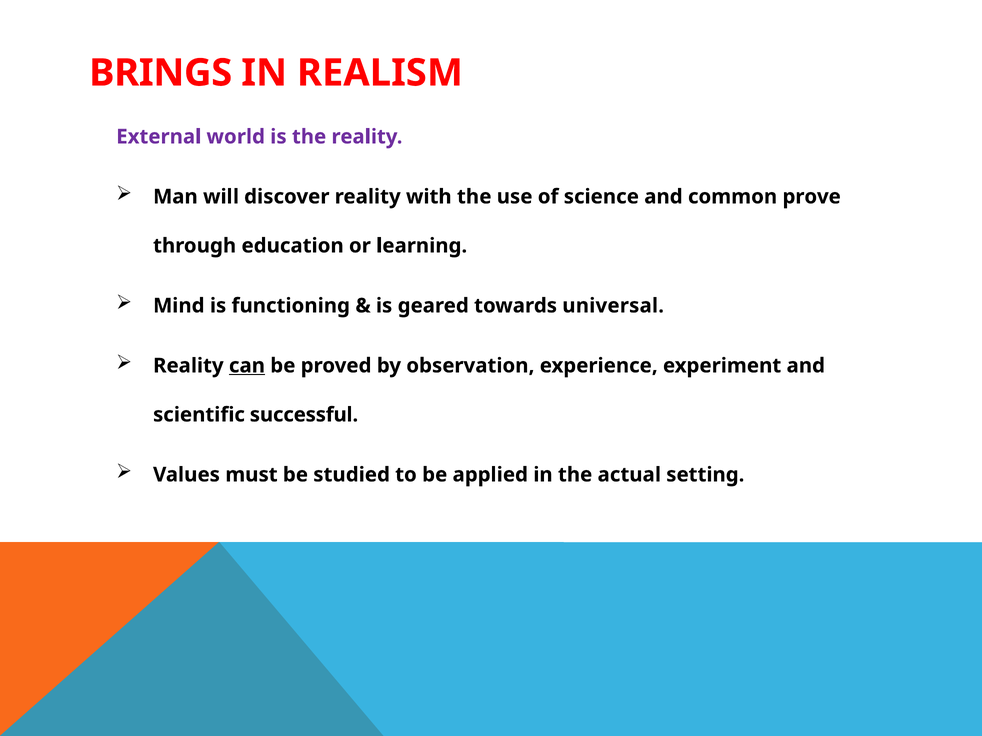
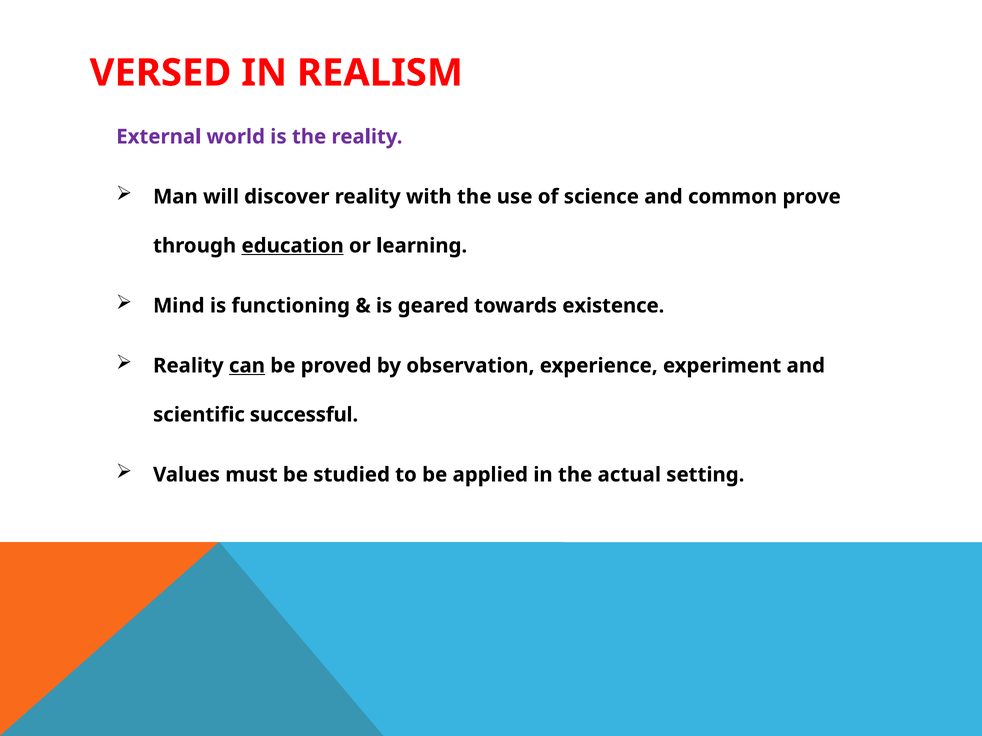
BRINGS: BRINGS -> VERSED (160, 73)
education underline: none -> present (293, 246)
universal: universal -> existence (613, 306)
